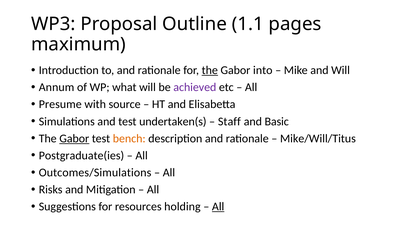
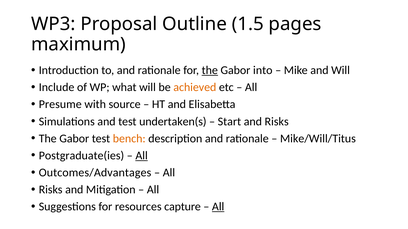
1.1: 1.1 -> 1.5 (248, 24)
Annum: Annum -> Include (57, 88)
achieved colour: purple -> orange (195, 88)
Staff: Staff -> Start (229, 122)
and Basic: Basic -> Risks (277, 122)
Gabor underline: present -> none (74, 139)
All underline: none -> present (142, 156)
Outcomes/Simulations: Outcomes/Simulations -> Outcomes/Advantages (95, 173)
holding: holding -> capture (183, 207)
